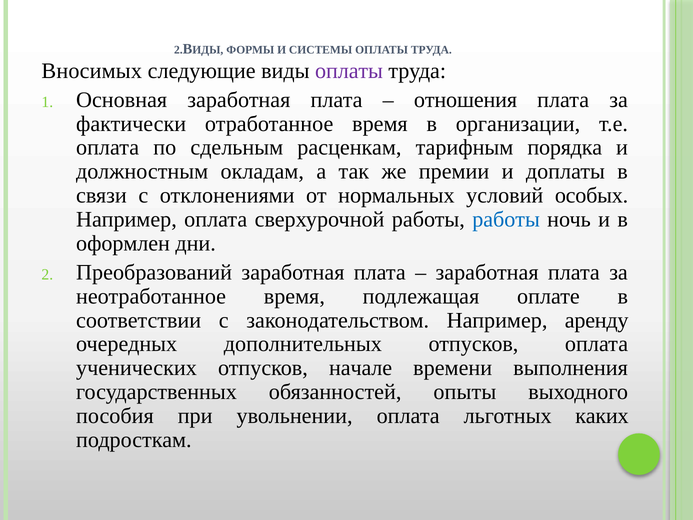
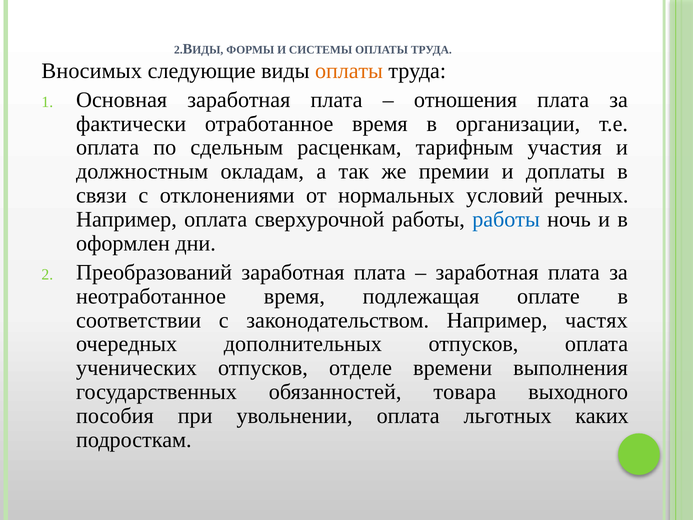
оплаты colour: purple -> orange (349, 71)
порядка: порядка -> участия (565, 148)
особых: особых -> речных (592, 195)
аренду: аренду -> частях (596, 320)
начале: начале -> отделе (361, 368)
опыты: опыты -> товара (465, 392)
